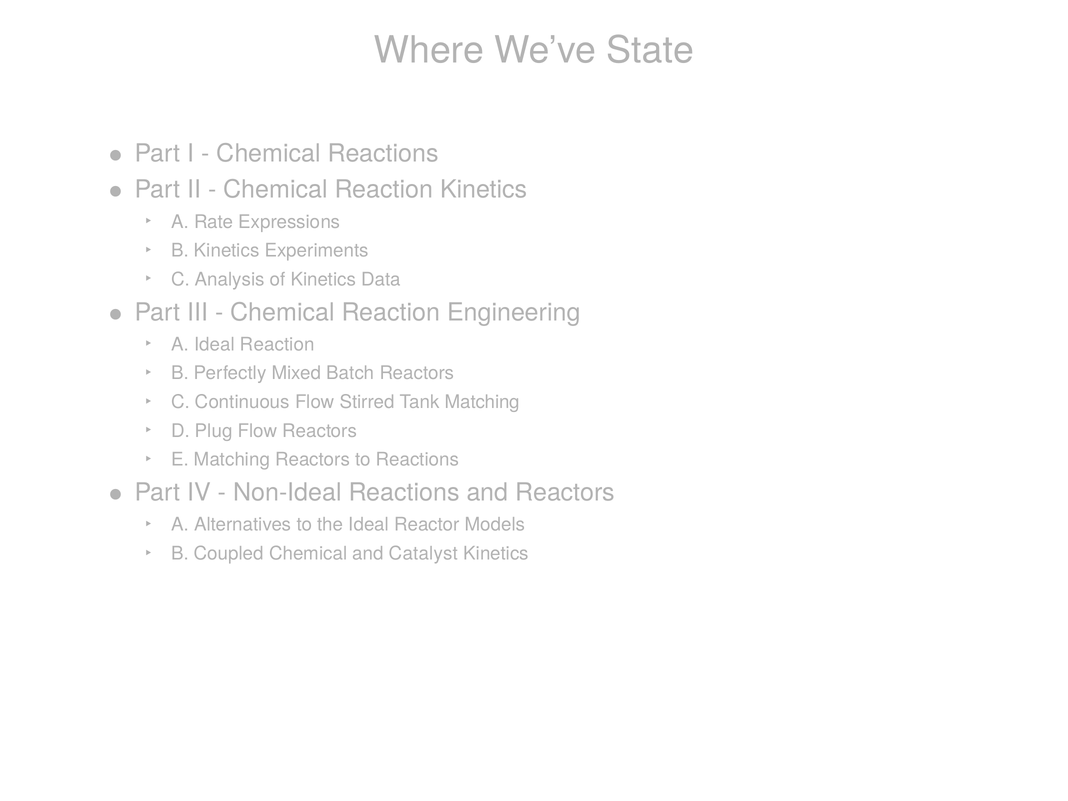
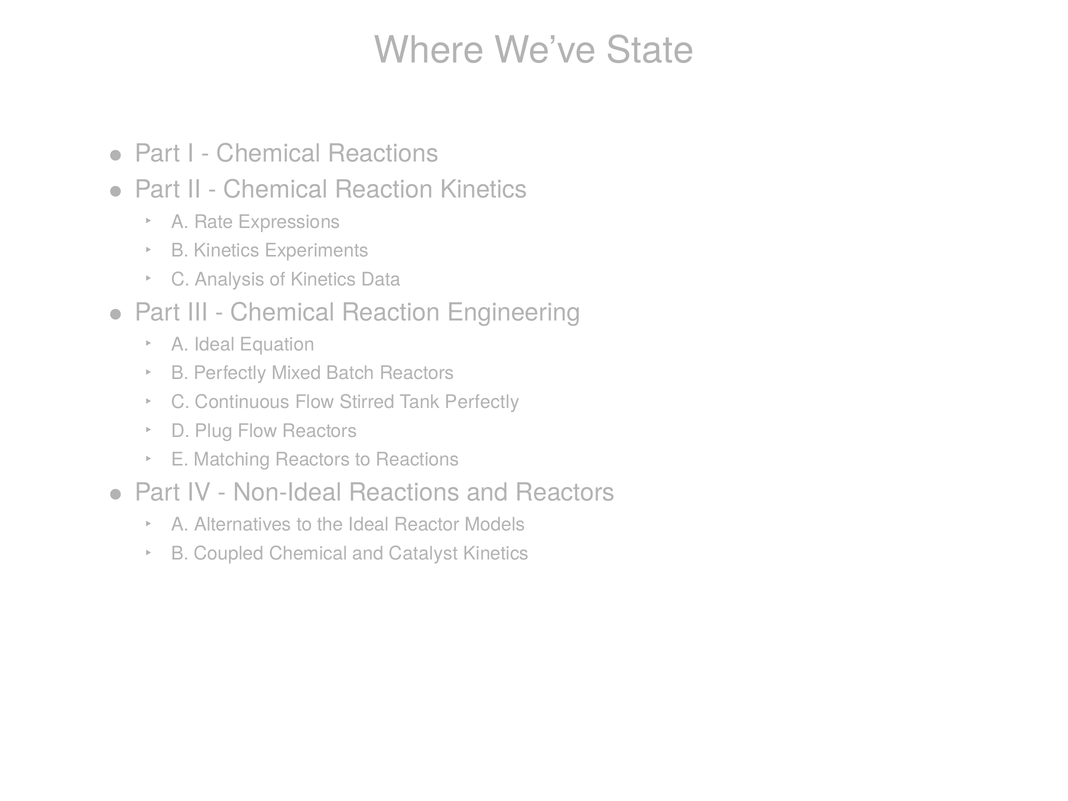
Ideal Reaction: Reaction -> Equation (277, 345)
Tank Matching: Matching -> Perfectly (482, 402)
